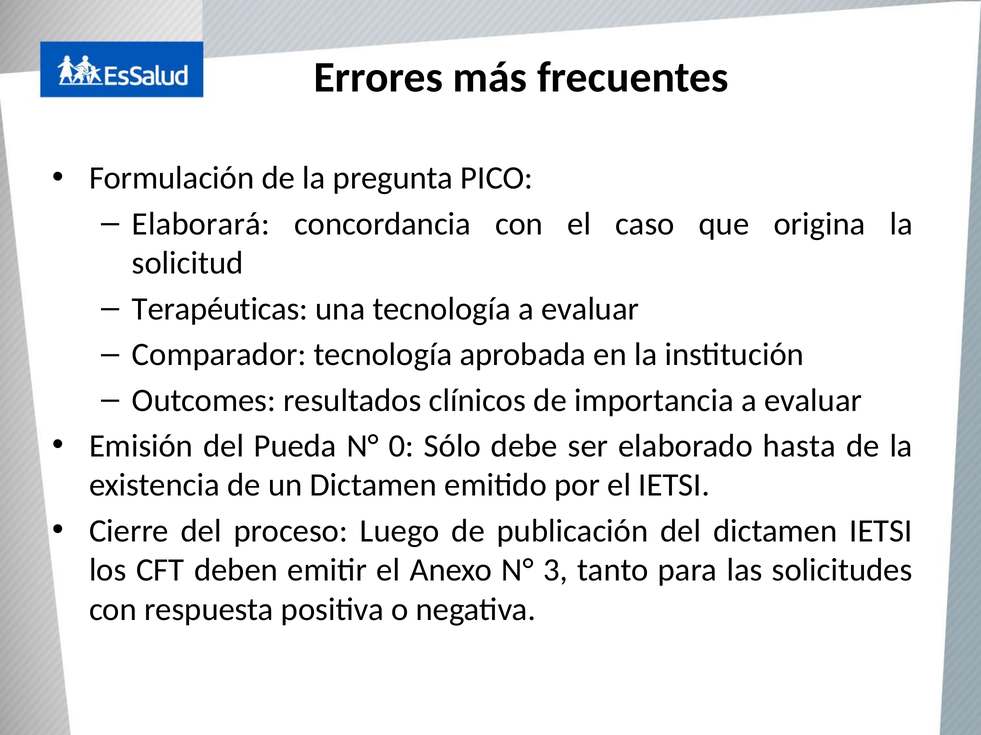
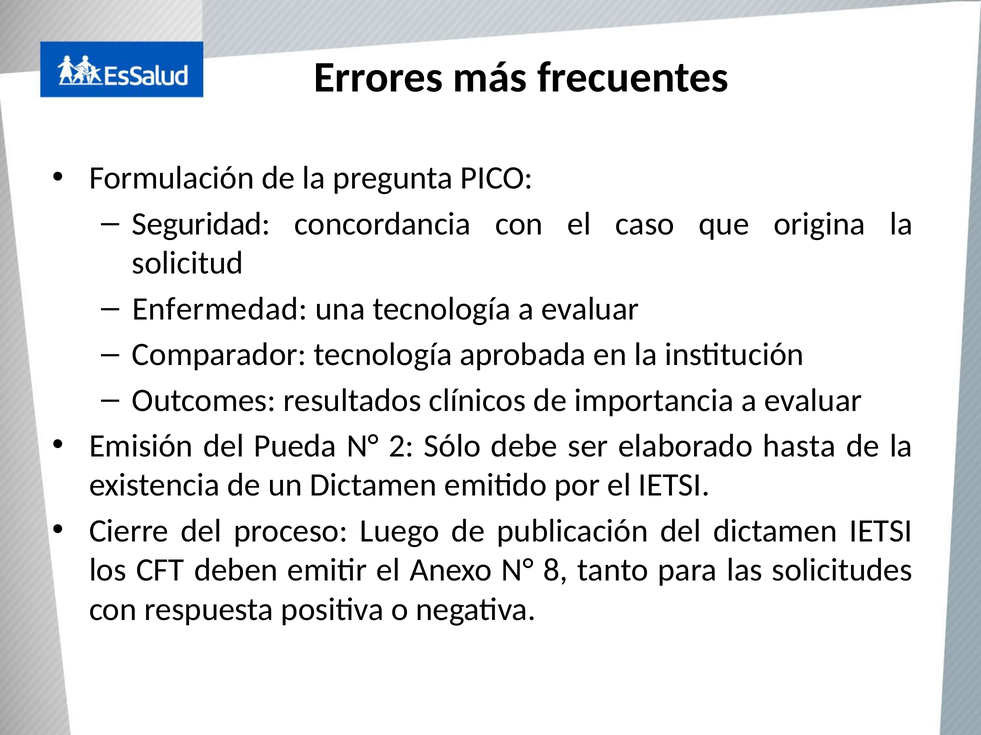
Elaborará: Elaborará -> Seguridad (201, 224)
Terapéuticas: Terapéuticas -> Enfermedad (220, 309)
0: 0 -> 2 (401, 446)
3: 3 -> 8 (555, 571)
